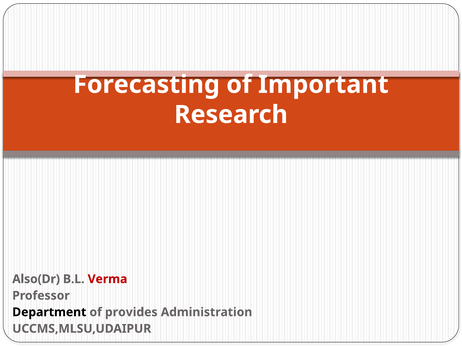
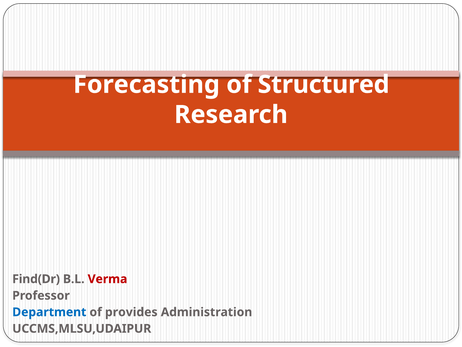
Important: Important -> Structured (324, 84)
Also(Dr: Also(Dr -> Find(Dr (36, 279)
Department colour: black -> blue (49, 312)
